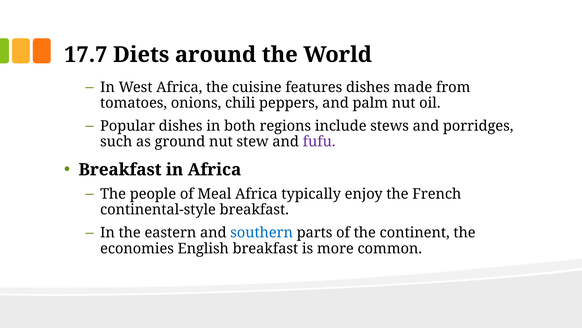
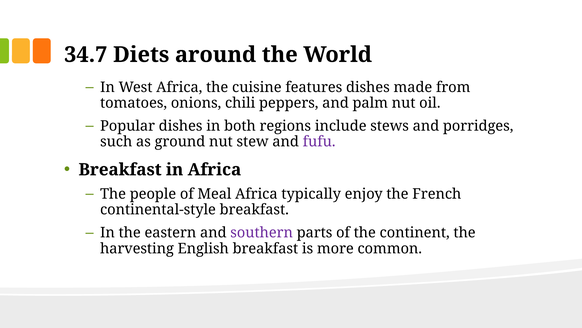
17.7: 17.7 -> 34.7 (86, 55)
southern colour: blue -> purple (262, 232)
economies: economies -> harvesting (137, 248)
